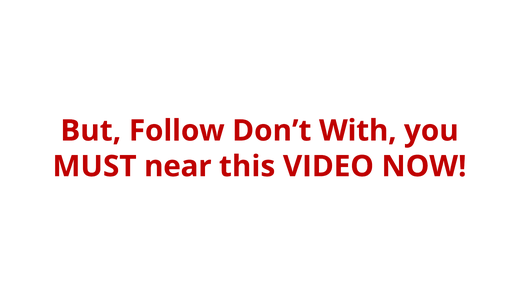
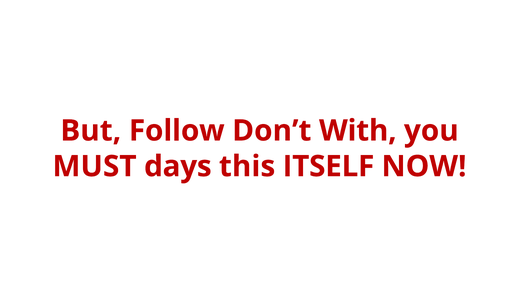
near: near -> days (178, 166)
VIDEO: VIDEO -> ITSELF (328, 166)
